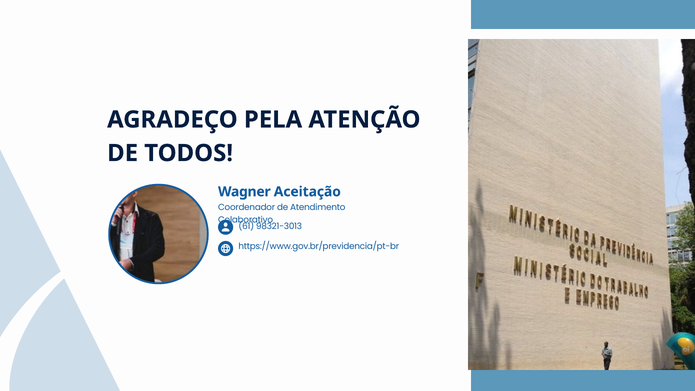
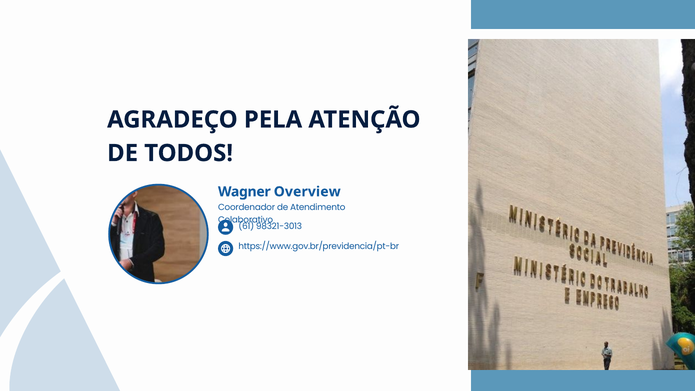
Aceitação: Aceitação -> Overview (307, 192)
